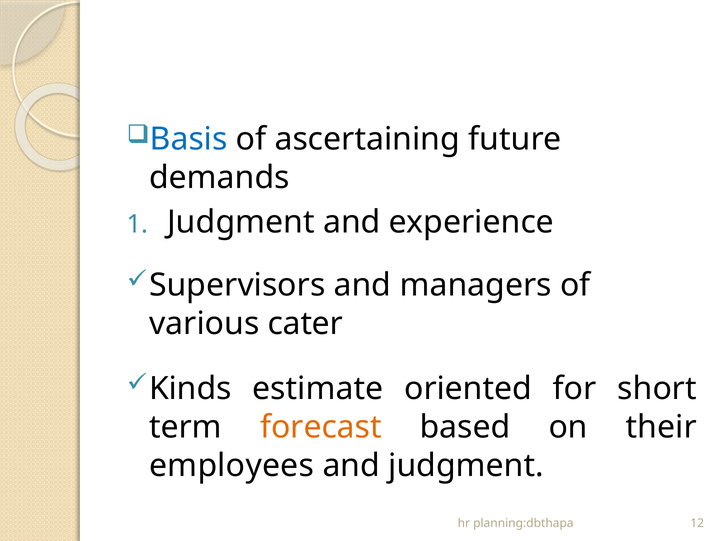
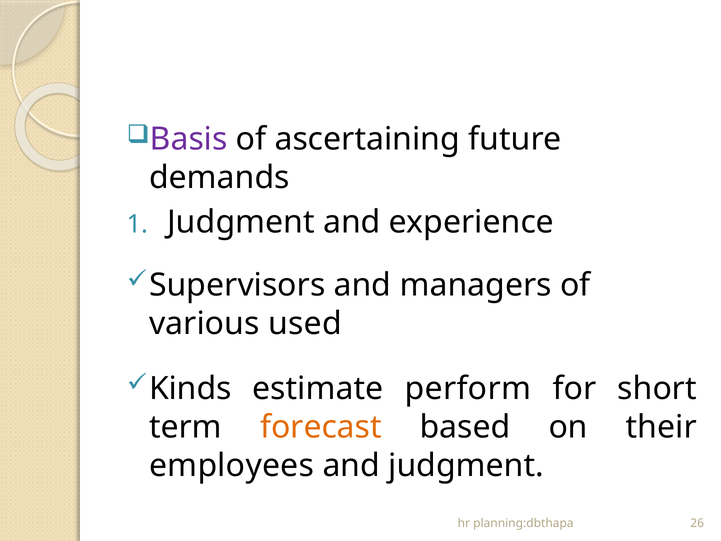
Basis colour: blue -> purple (189, 139)
cater: cater -> used (305, 324)
oriented: oriented -> perform (468, 389)
12: 12 -> 26 (697, 523)
